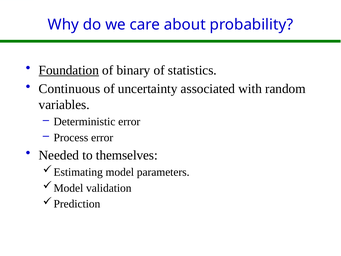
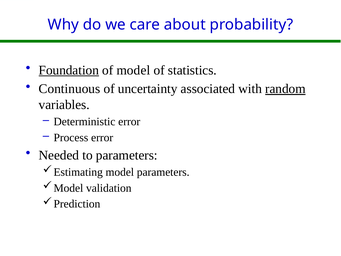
of binary: binary -> model (133, 70)
random underline: none -> present (285, 89)
to themselves: themselves -> parameters (127, 155)
